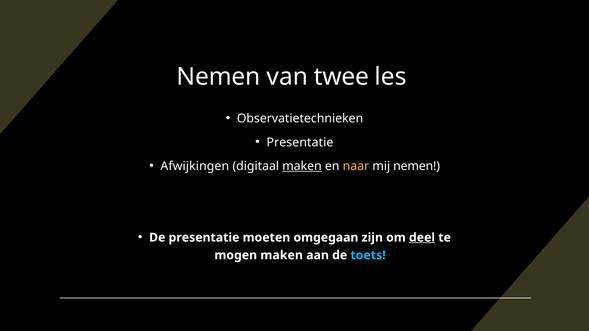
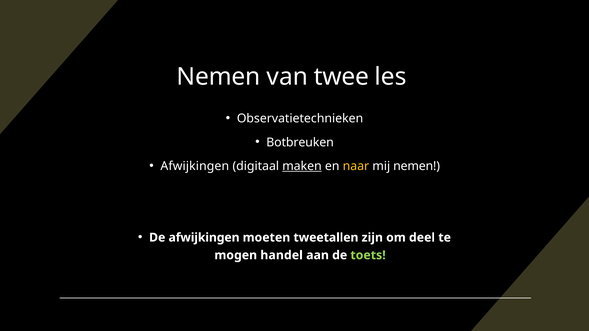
Presentatie: Presentatie -> Botbreuken (300, 142)
De presentatie: presentatie -> afwijkingen (204, 238)
omgegaan: omgegaan -> tweetallen (326, 238)
deel underline: present -> none (422, 238)
mogen maken: maken -> handel (282, 255)
toets colour: light blue -> light green (368, 255)
